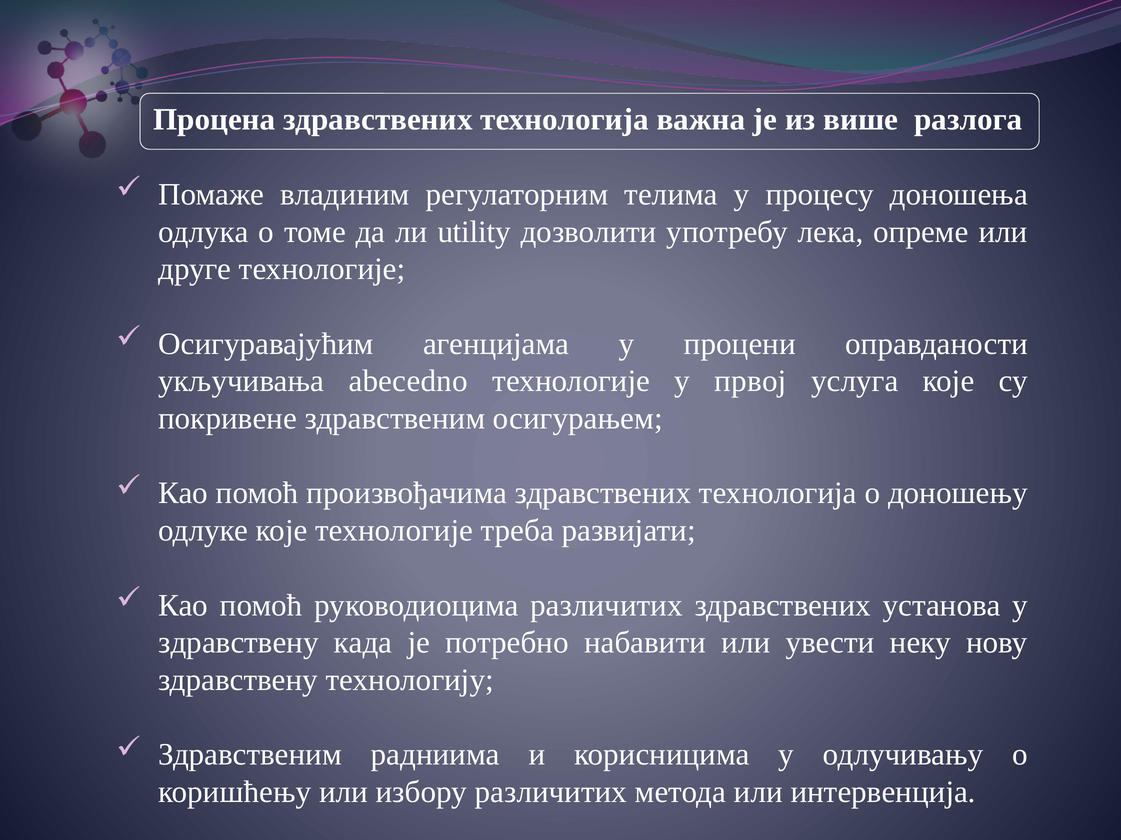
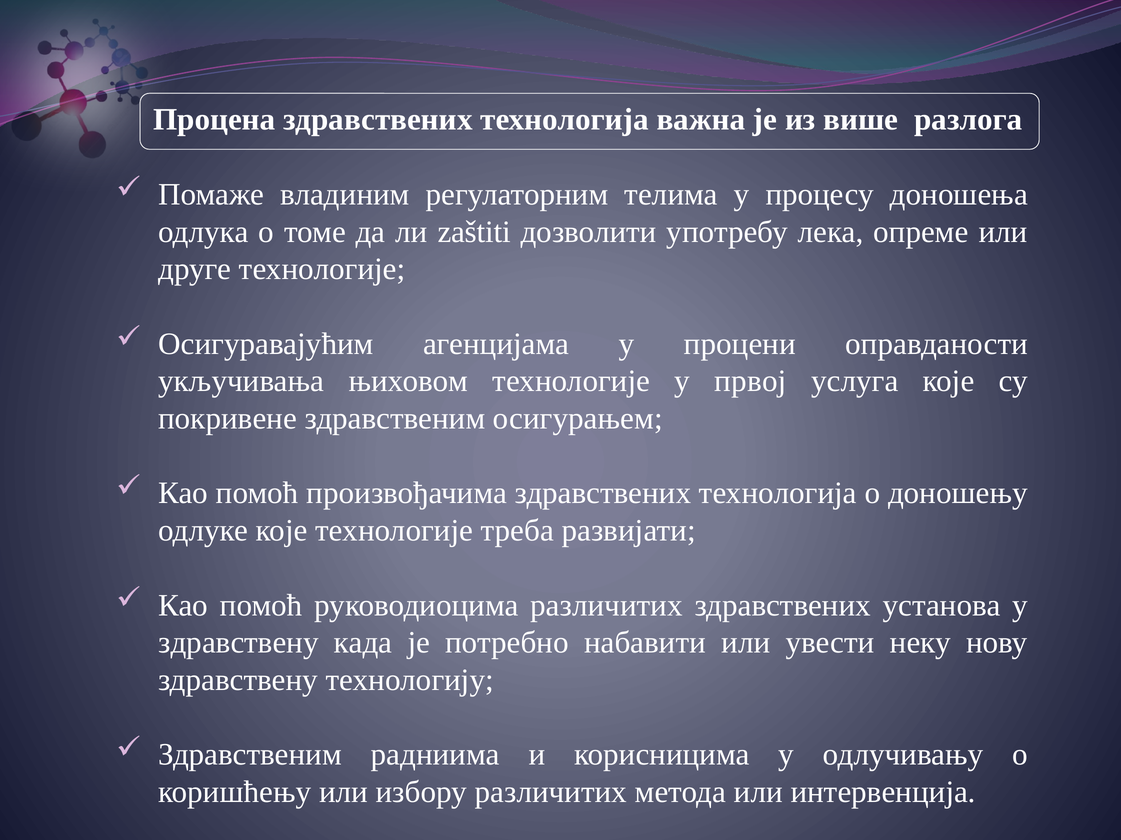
utility: utility -> zaštiti (474, 232)
abecedno: abecedno -> њиховом (408, 381)
